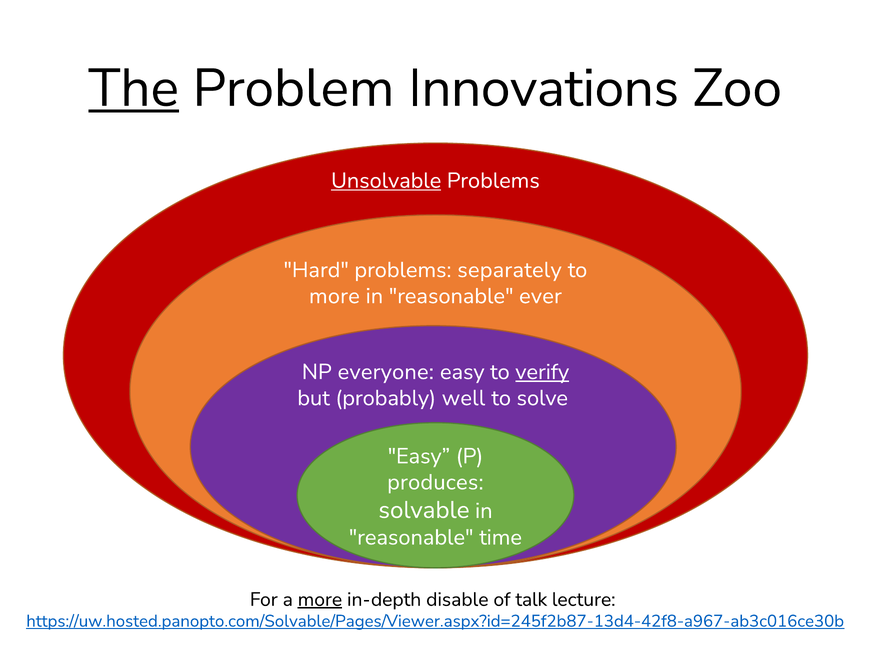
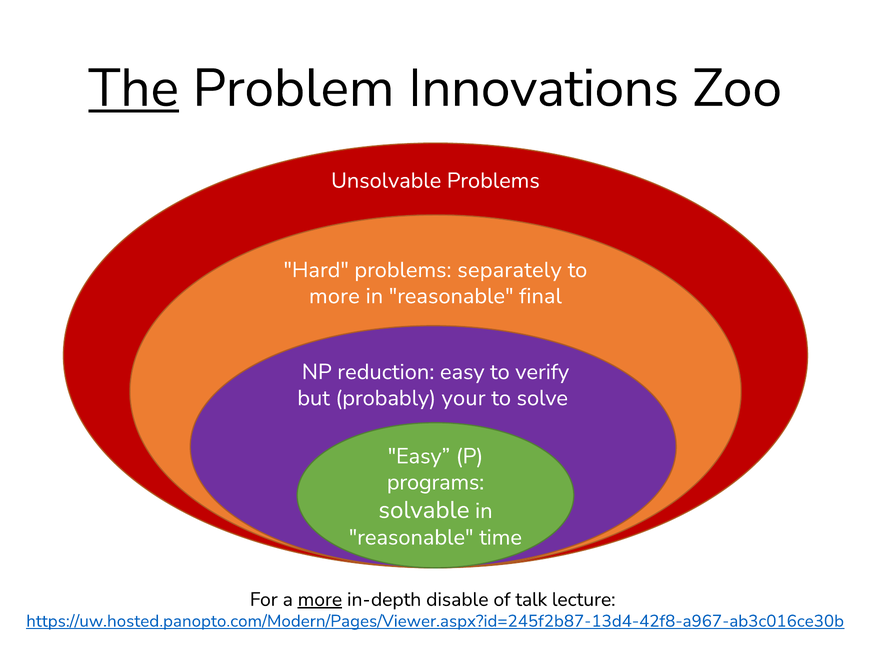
Unsolvable underline: present -> none (386, 181)
ever: ever -> final (541, 296)
everyone: everyone -> reduction (386, 372)
verify underline: present -> none (542, 372)
well: well -> your (464, 398)
produces: produces -> programs (436, 482)
https://uw.hosted.panopto.com/Solvable/Pages/Viewer.aspx?id=245f2b87-13d4-42f8-a967-ab3c016ce30b: https://uw.hosted.panopto.com/Solvable/Pages/Viewer.aspx?id=245f2b87-13d4-42f8-a967-ab3c016ce30b -> https://uw.hosted.panopto.com/Modern/Pages/Viewer.aspx?id=245f2b87-13d4-42f8-a967-ab3c016ce30b (435, 621)
